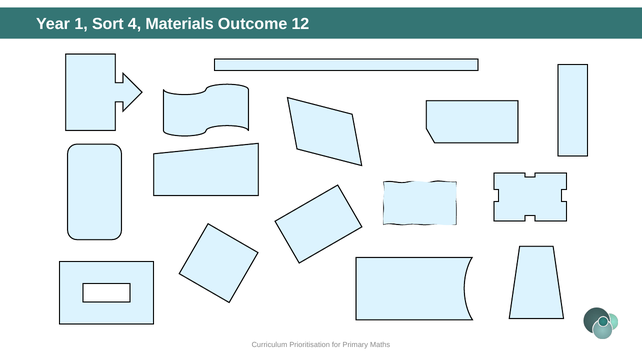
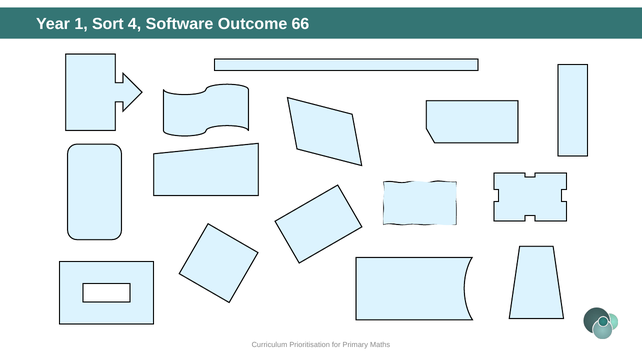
Materials: Materials -> Software (180, 24)
12: 12 -> 66 (300, 24)
